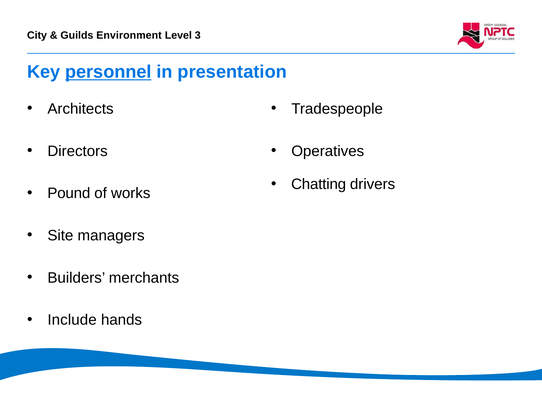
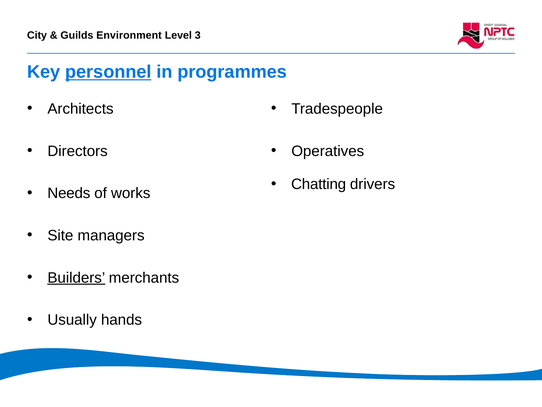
presentation: presentation -> programmes (232, 72)
Pound: Pound -> Needs (69, 193)
Builders underline: none -> present (76, 277)
Include: Include -> Usually (72, 320)
